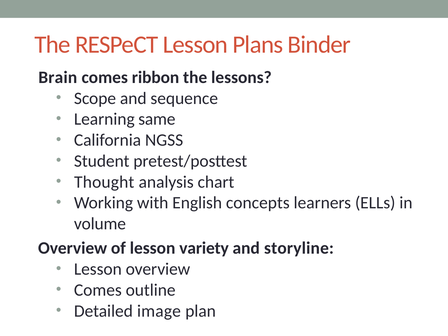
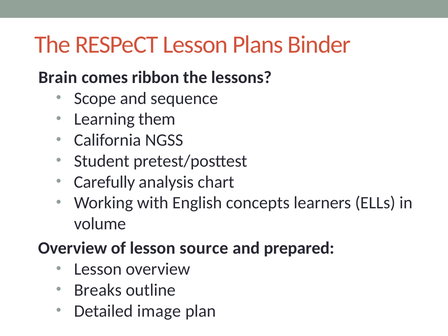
same: same -> them (157, 119)
Thought: Thought -> Carefully (104, 182)
variety: variety -> source (204, 248)
storyline: storyline -> prepared (299, 248)
Comes: Comes -> Breaks (98, 290)
